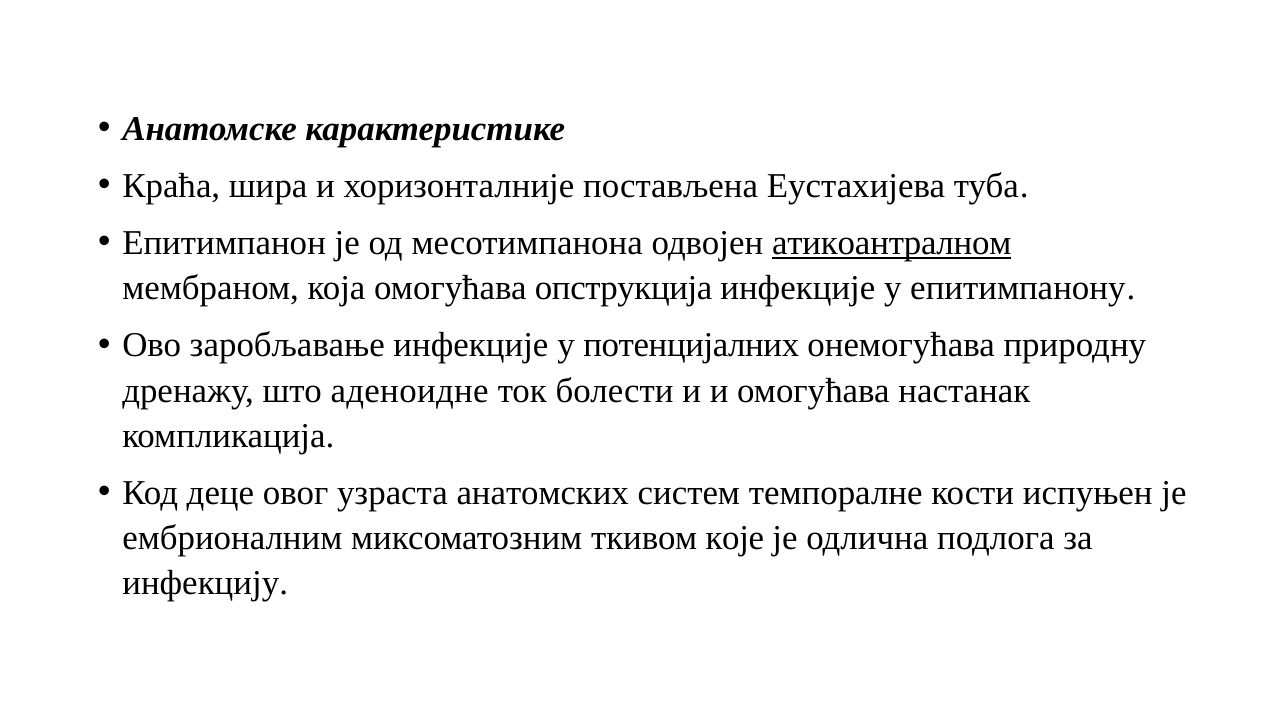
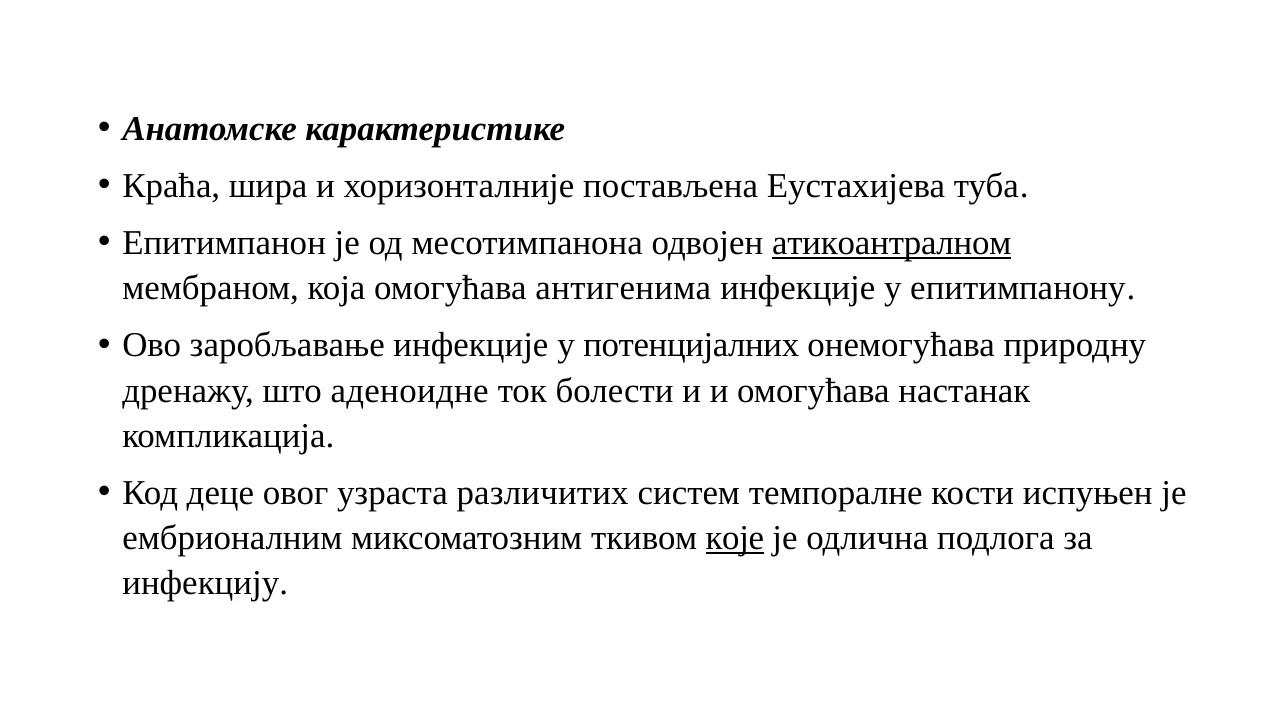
опструкција: опструкција -> антигенима (623, 288)
анатомских: анатомских -> различитих (543, 493)
које underline: none -> present (735, 538)
